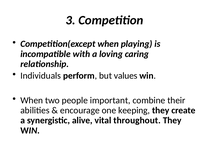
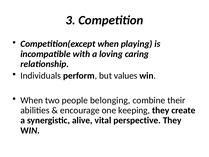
important: important -> belonging (110, 100)
throughout: throughout -> perspective (137, 120)
